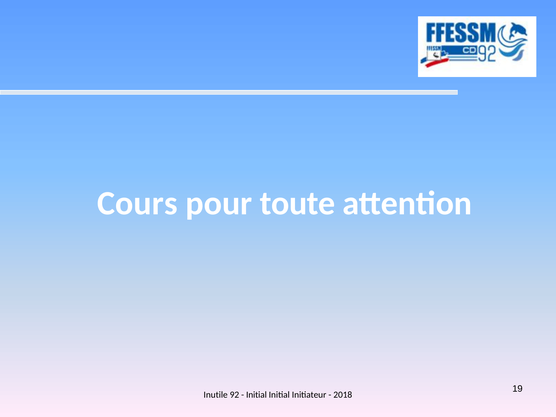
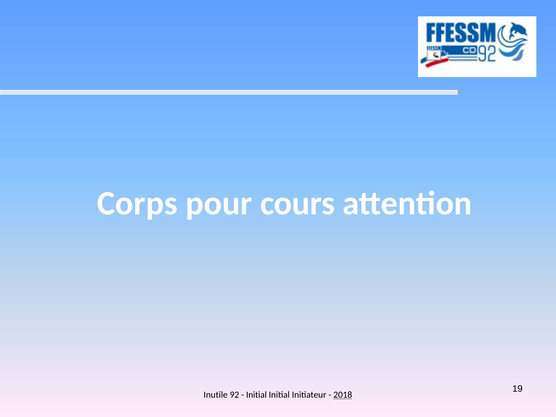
Cours: Cours -> Corps (137, 203)
toute: toute -> cours (298, 203)
2018 underline: none -> present (343, 395)
